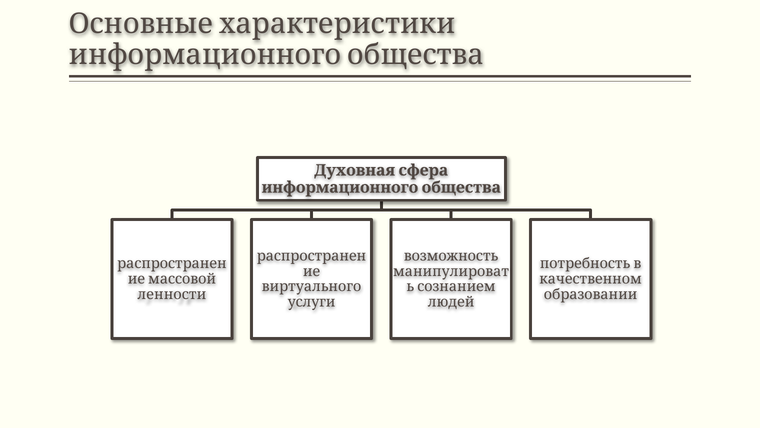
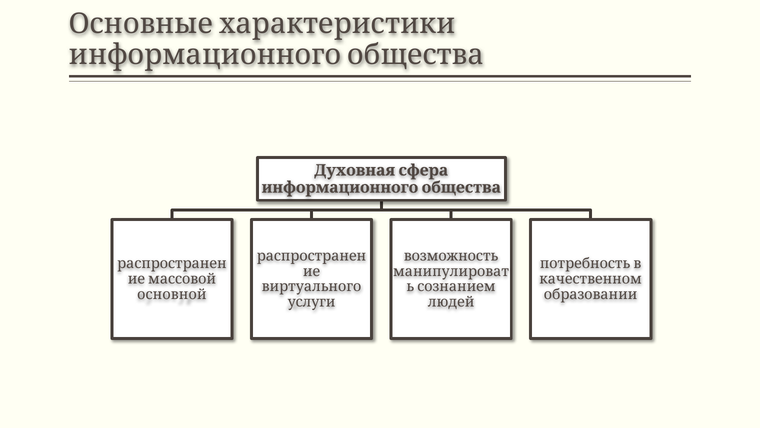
ленности: ленности -> основной (172, 294)
